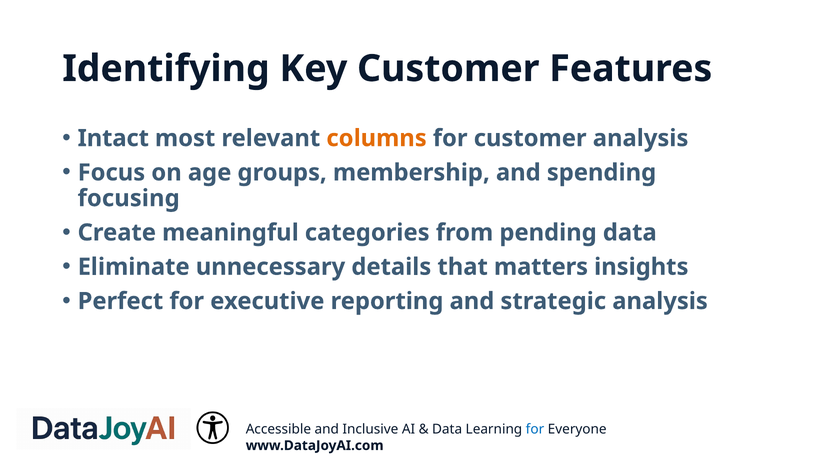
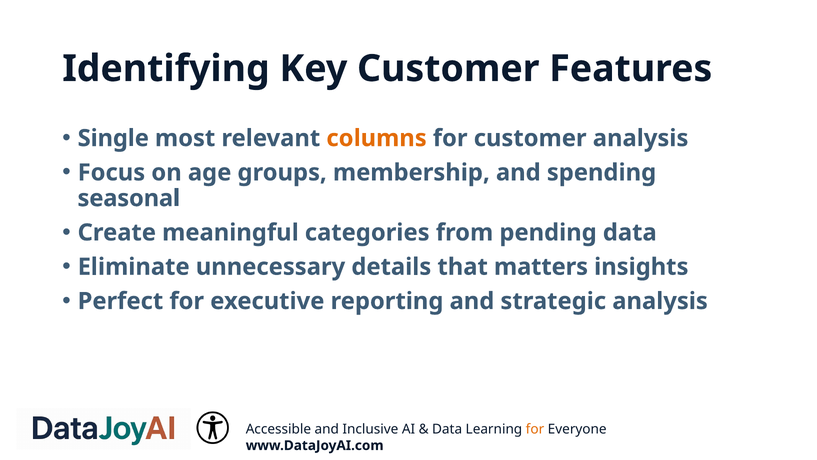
Intact: Intact -> Single (113, 138)
focusing: focusing -> seasonal (129, 198)
for colour: blue -> orange (535, 429)
